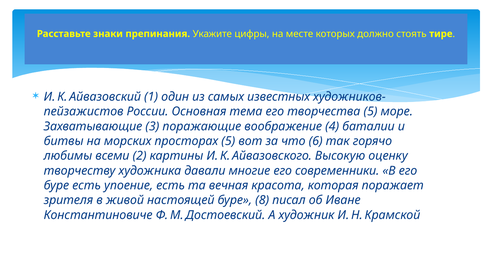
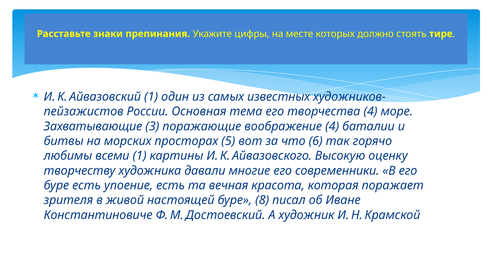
творчества 5: 5 -> 4 (370, 111)
всеми 2: 2 -> 1 (140, 156)
